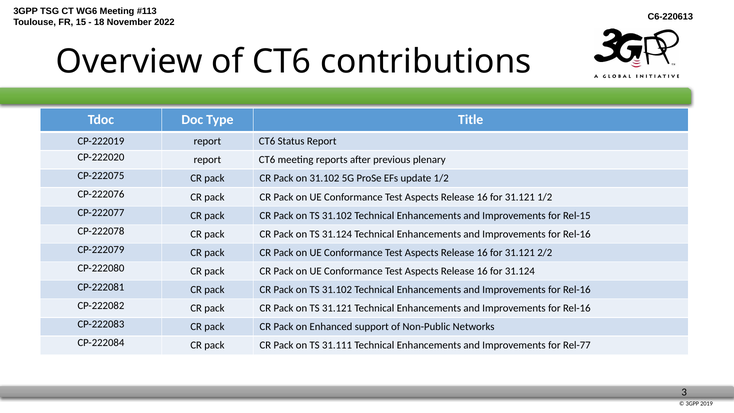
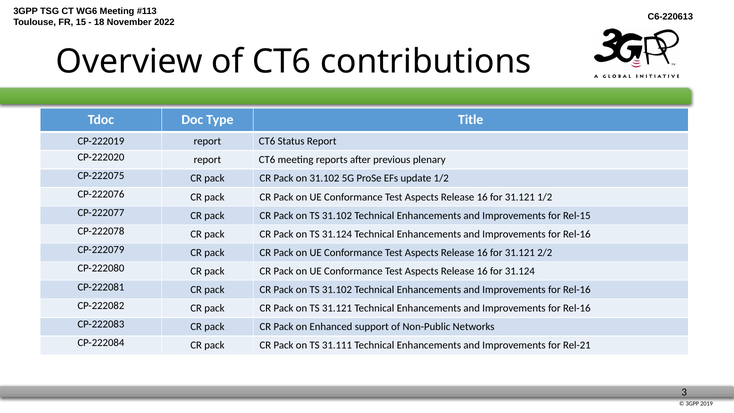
Rel-77: Rel-77 -> Rel-21 (577, 345)
